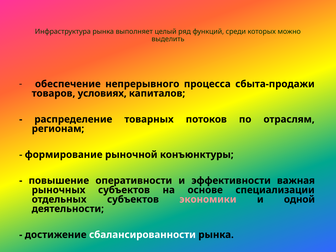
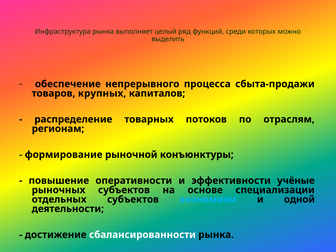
условиях: условиях -> крупных (102, 93)
важная: важная -> учёные (296, 181)
экономики colour: pink -> light blue (208, 199)
